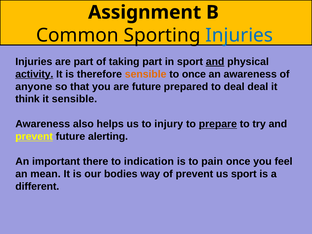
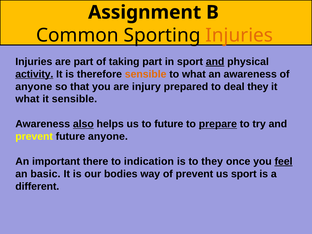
Injuries colour: blue -> orange (239, 35)
to once: once -> what (194, 74)
are future: future -> injury (146, 87)
deal deal: deal -> they (258, 87)
think: think -> what (27, 99)
also underline: none -> present (83, 124)
to injury: injury -> future (169, 124)
prevent underline: present -> none (34, 136)
future alerting: alerting -> anyone (108, 136)
to pain: pain -> they (212, 161)
feel underline: none -> present (284, 161)
mean: mean -> basic (45, 174)
